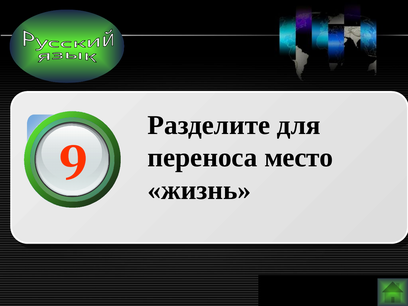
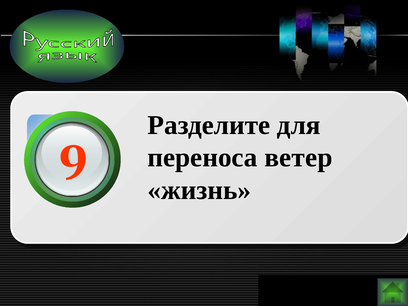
место: место -> ветер (298, 158)
